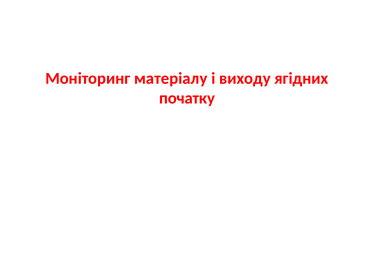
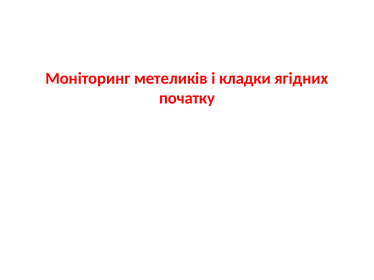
матеріалу: матеріалу -> метеликів (171, 78)
виходу: виходу -> кладки (245, 78)
